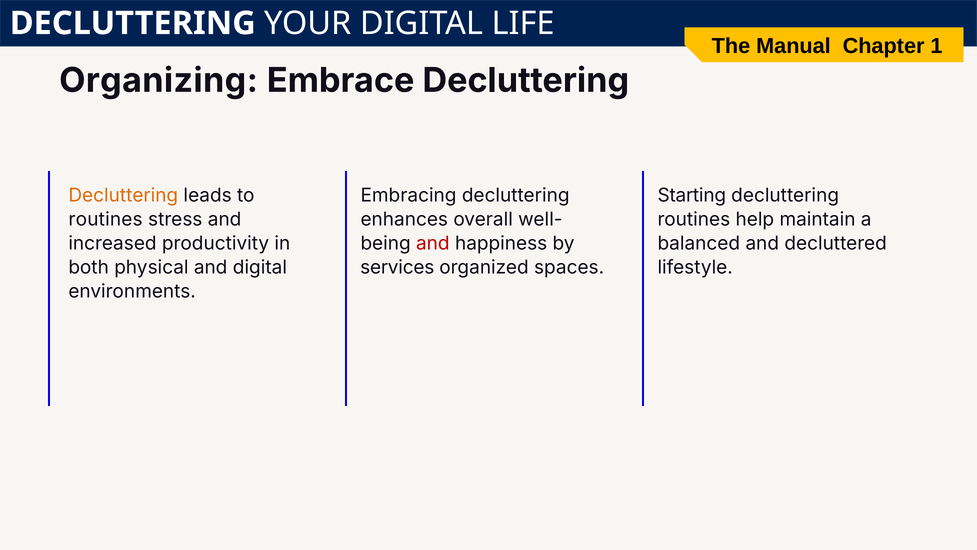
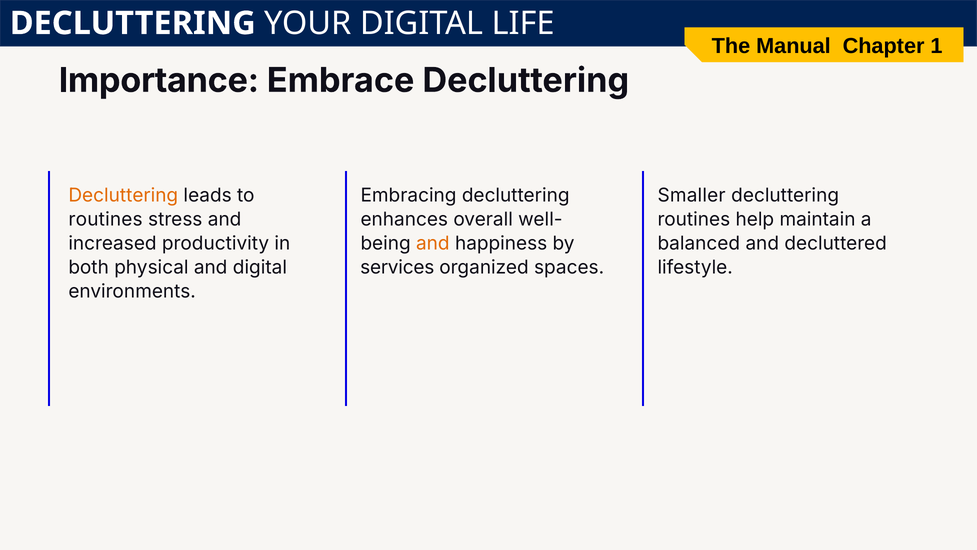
Organizing: Organizing -> Importance (159, 80)
Starting: Starting -> Smaller (692, 195)
and colour: red -> orange (433, 243)
